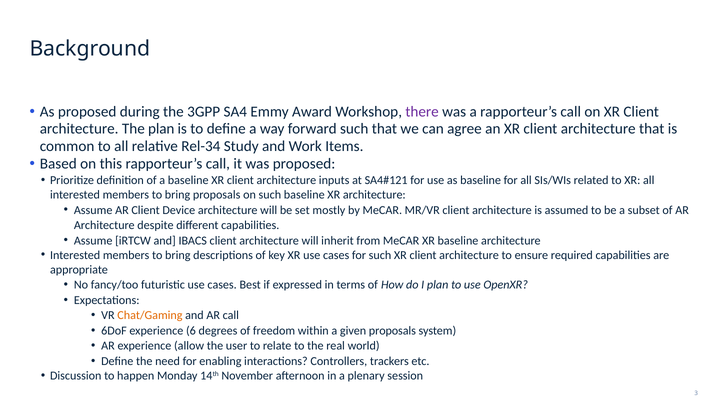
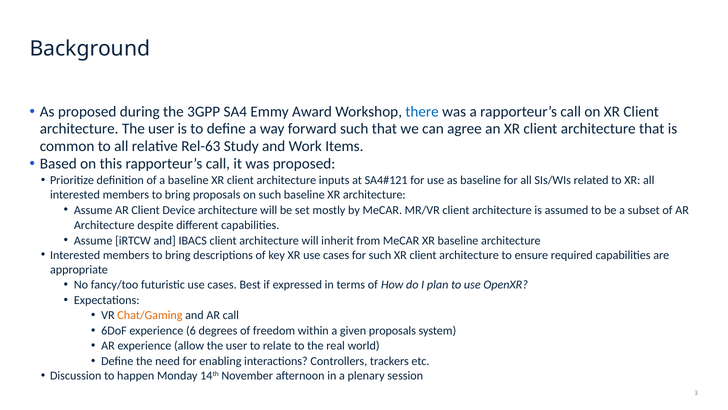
there colour: purple -> blue (422, 111)
architecture The plan: plan -> user (161, 129)
Rel-34: Rel-34 -> Rel-63 (201, 146)
